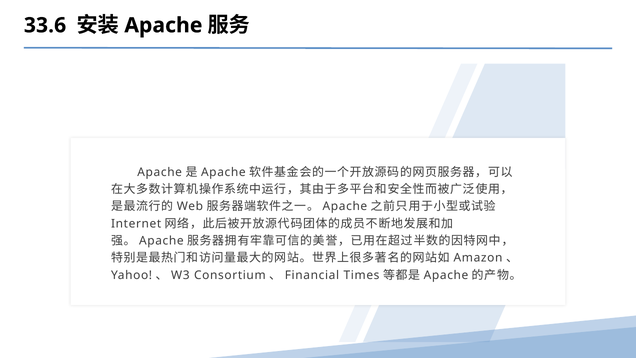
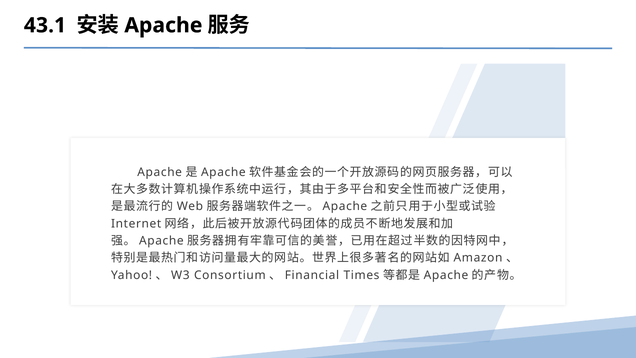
33.6: 33.6 -> 43.1 (45, 25)
